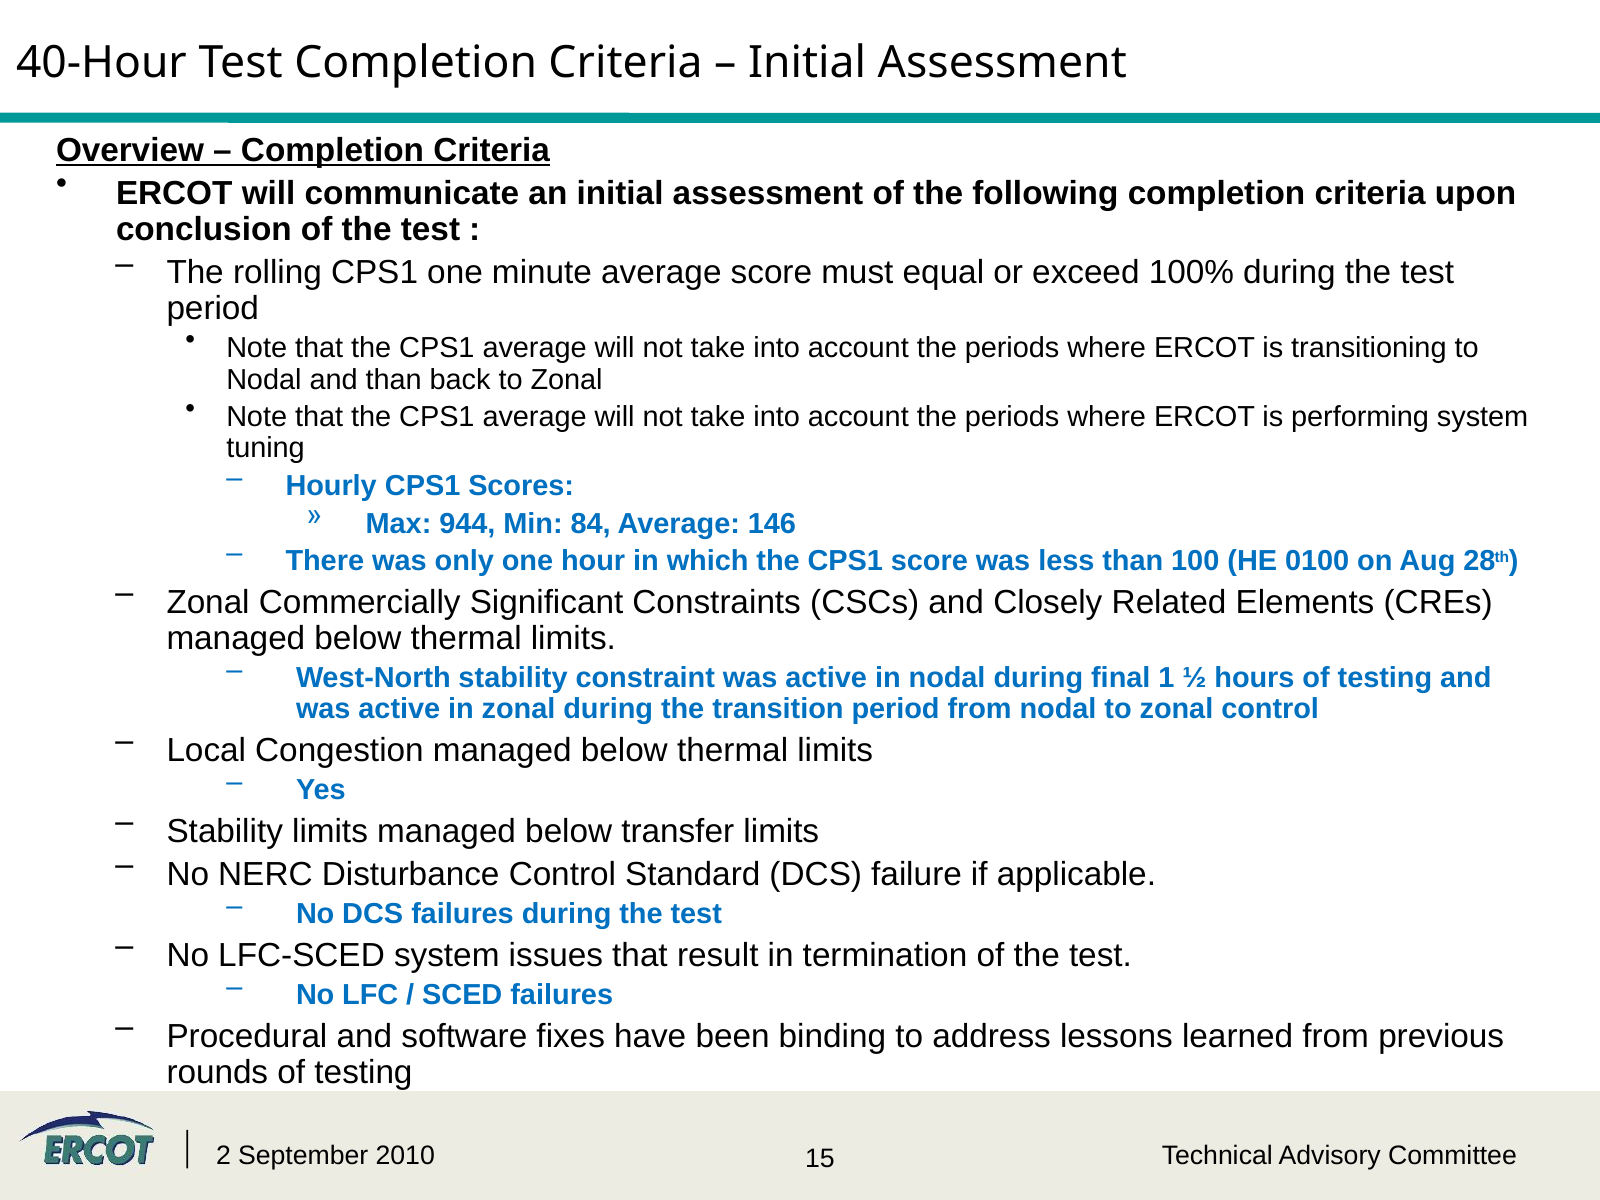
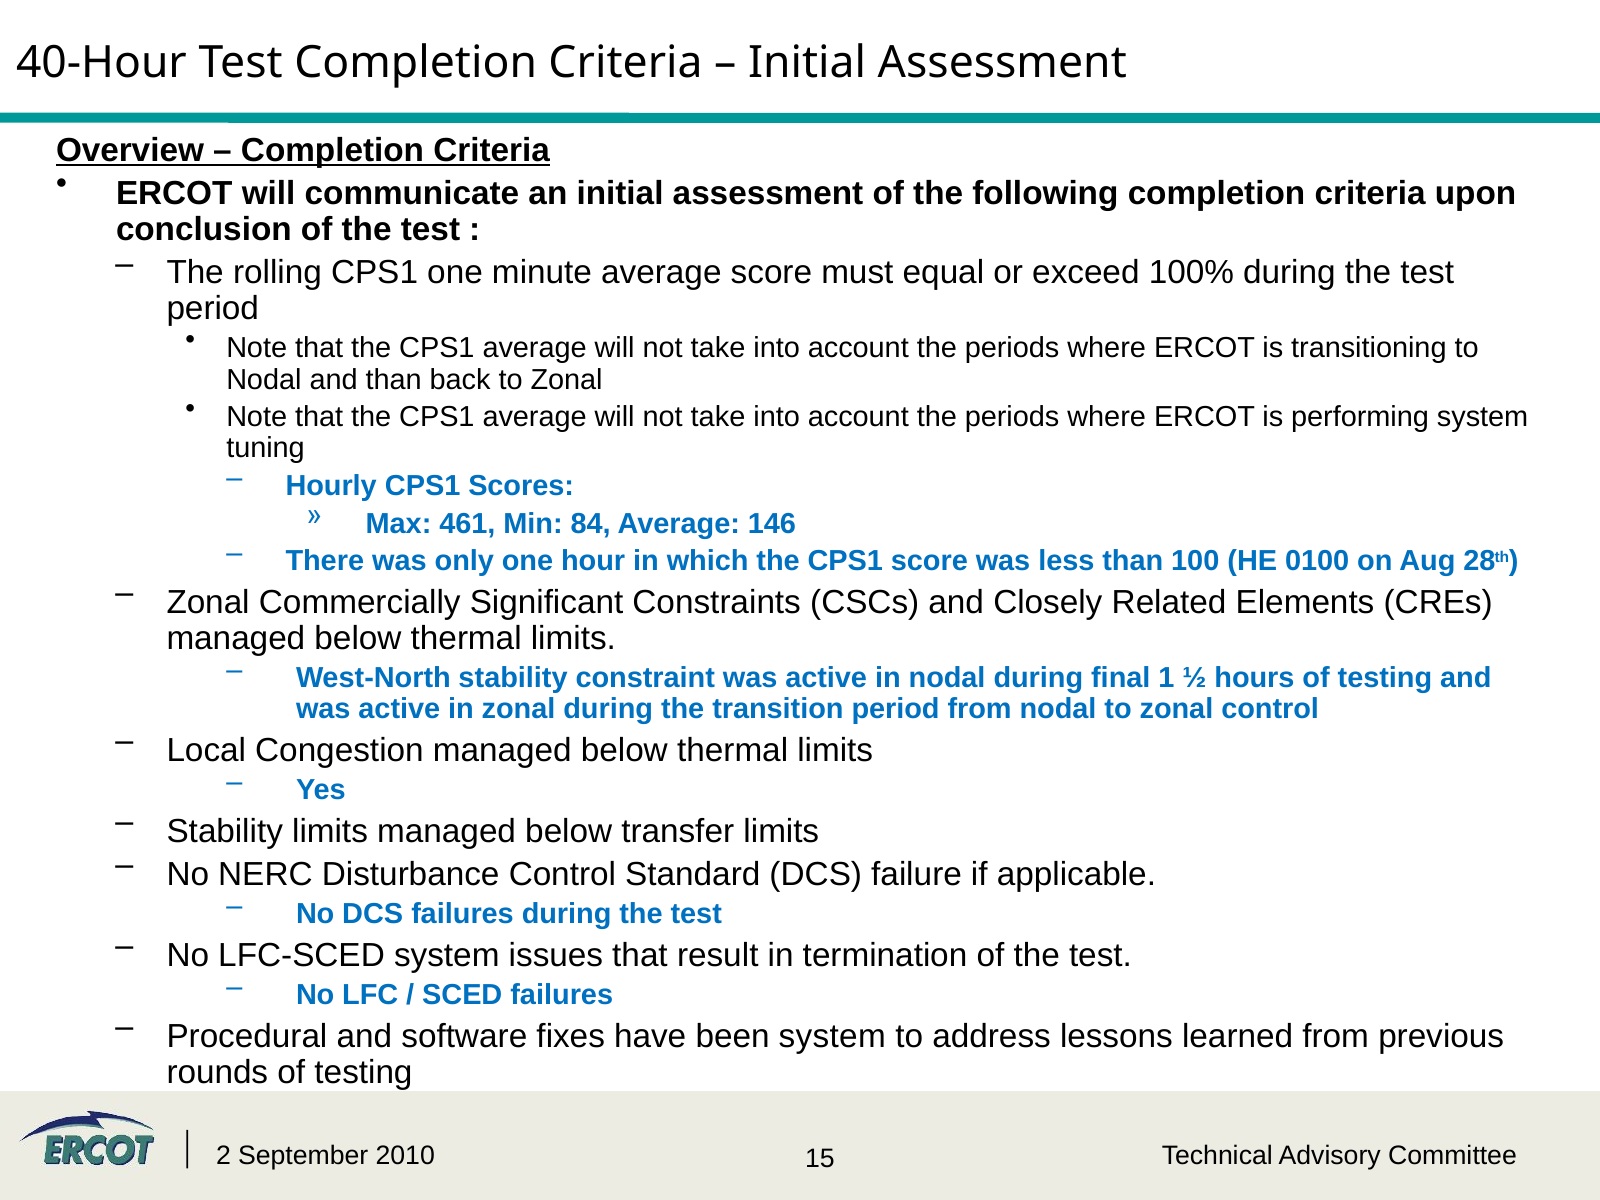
944: 944 -> 461 (467, 524)
been binding: binding -> system (832, 1036)
